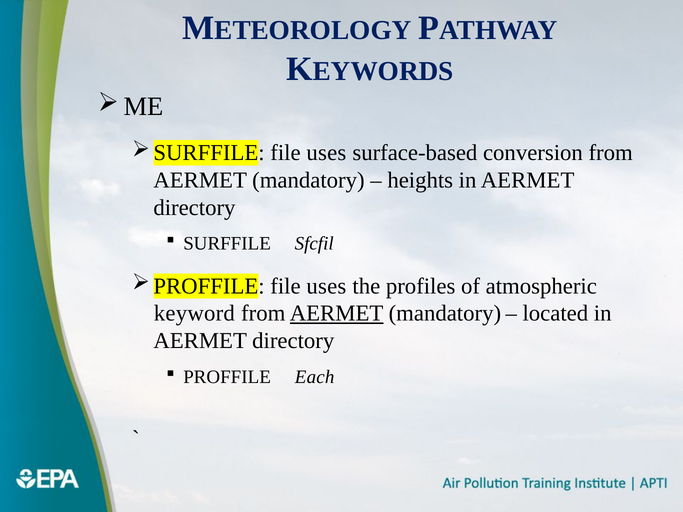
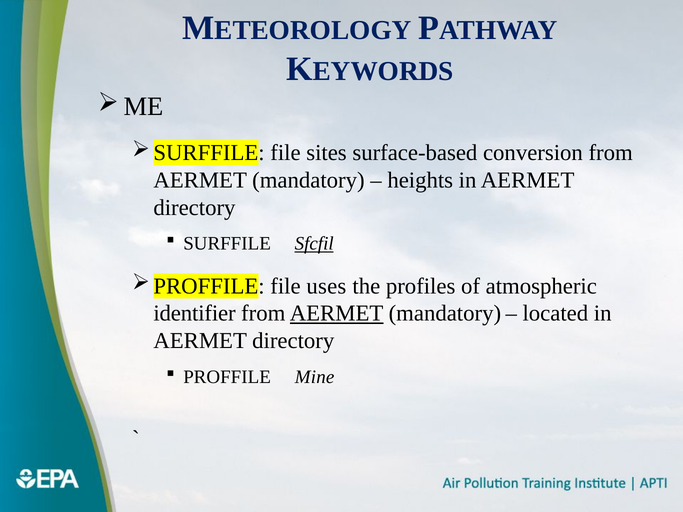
uses: uses -> sites (327, 153)
Sfcfil underline: none -> present (314, 244)
keyword: keyword -> identifier (195, 314)
Each: Each -> Mine (315, 377)
